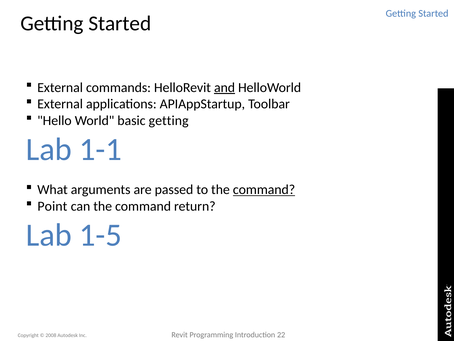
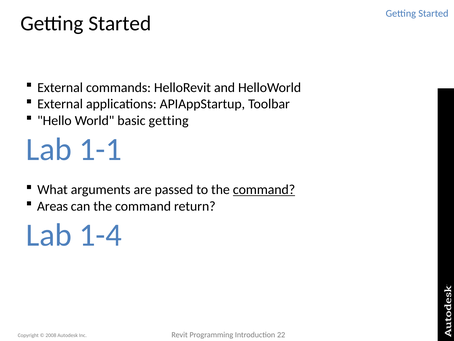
and underline: present -> none (225, 87)
Point: Point -> Areas (53, 206)
1-5: 1-5 -> 1-4 (101, 235)
